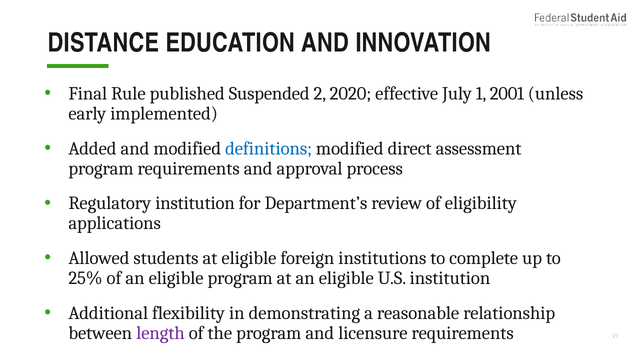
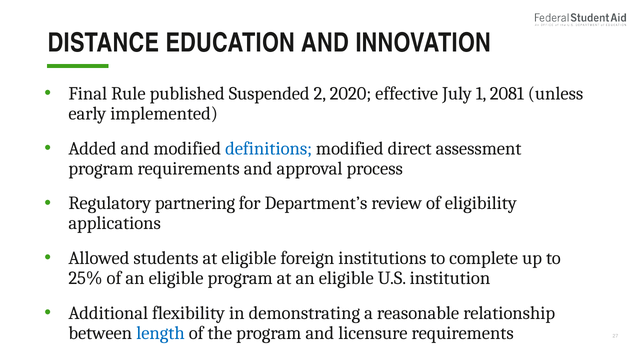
2001: 2001 -> 2081 (507, 93)
Regulatory institution: institution -> partnering (195, 203)
length colour: purple -> blue (160, 333)
